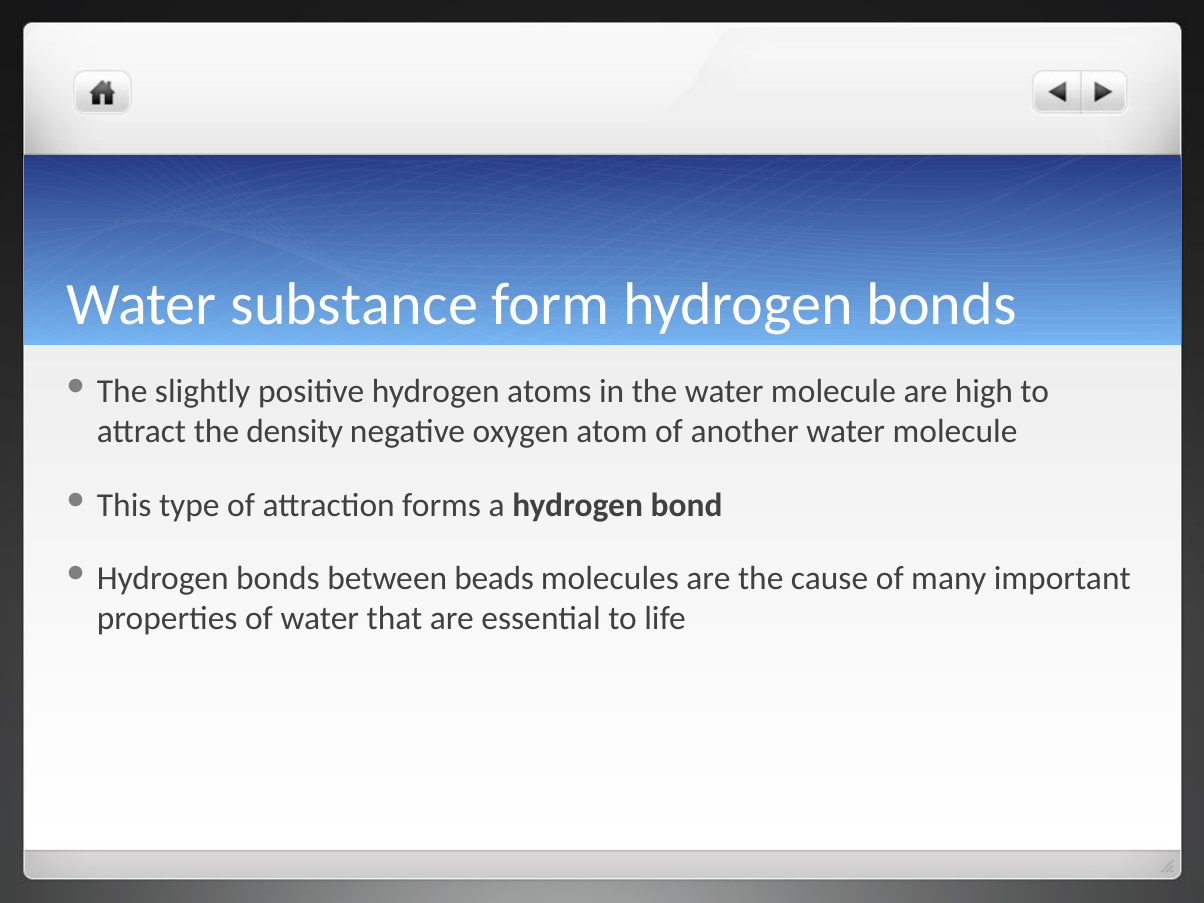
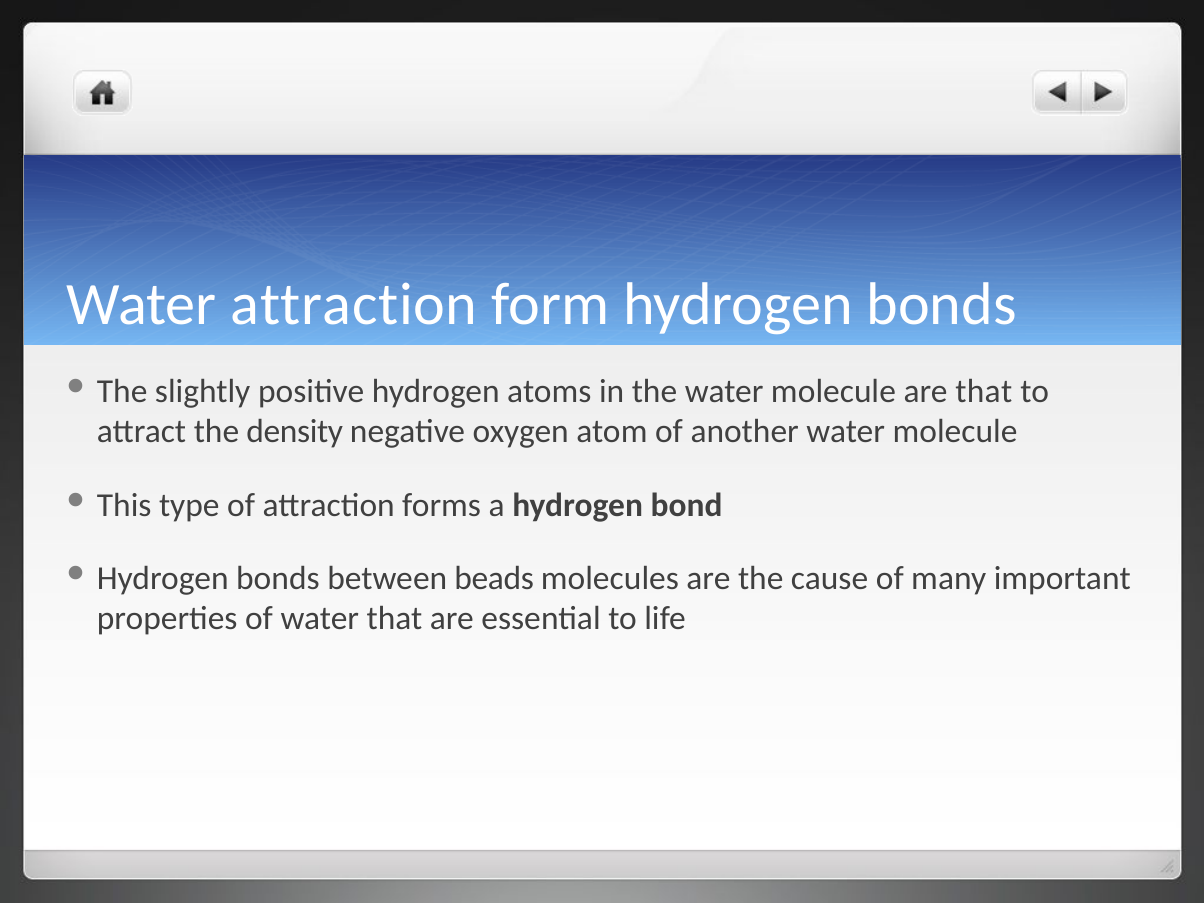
Water substance: substance -> attraction (354, 304)
are high: high -> that (984, 391)
